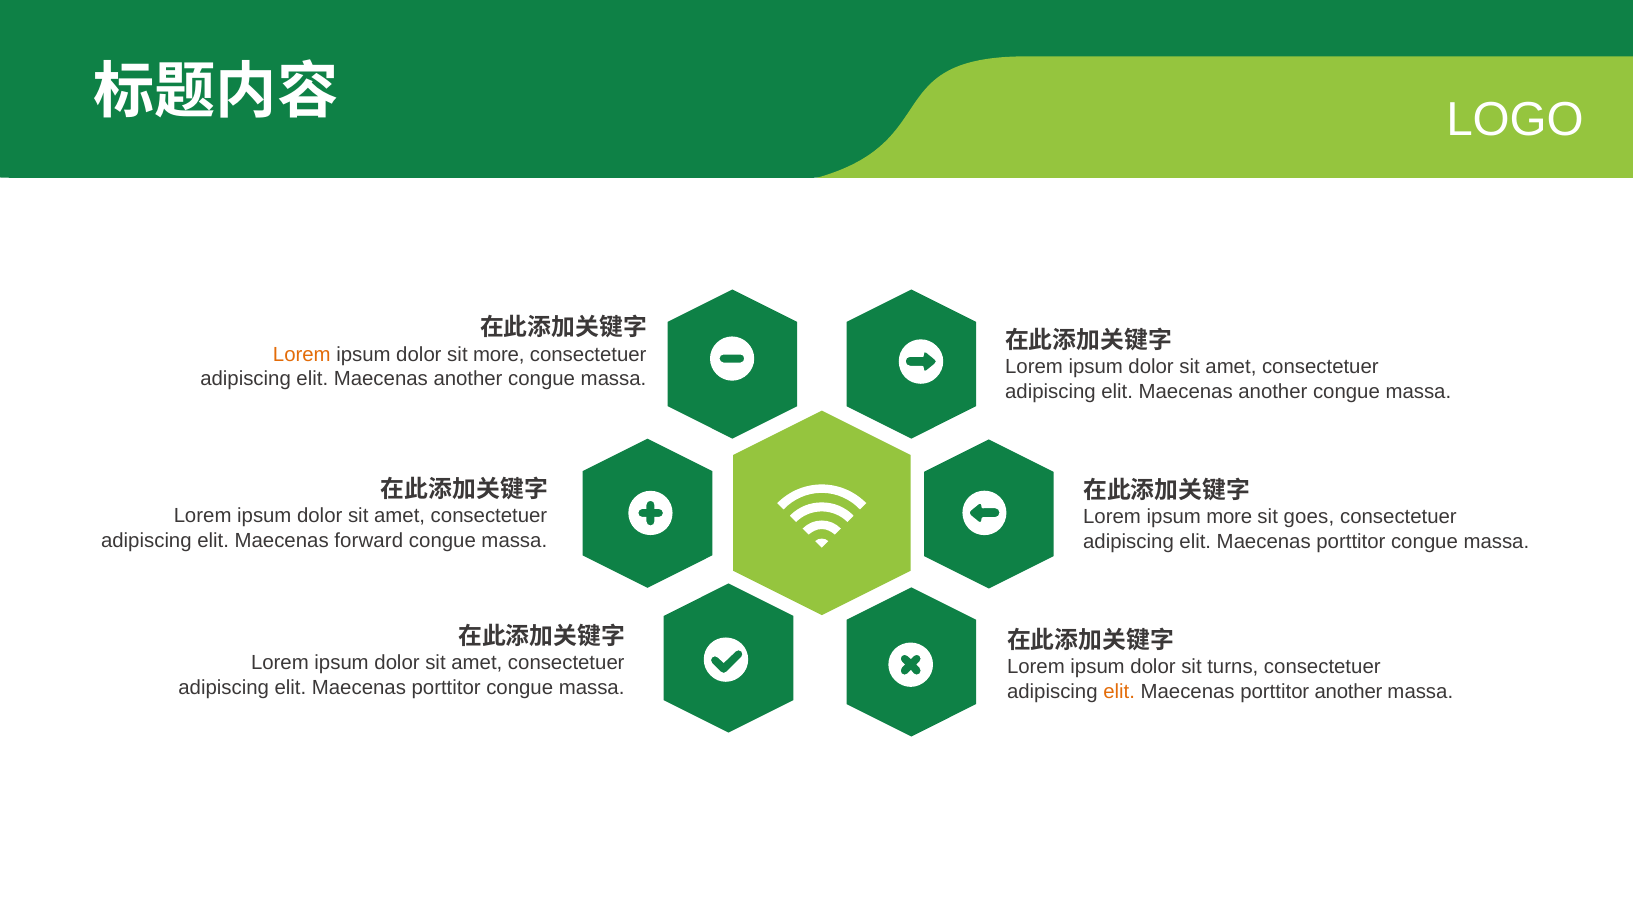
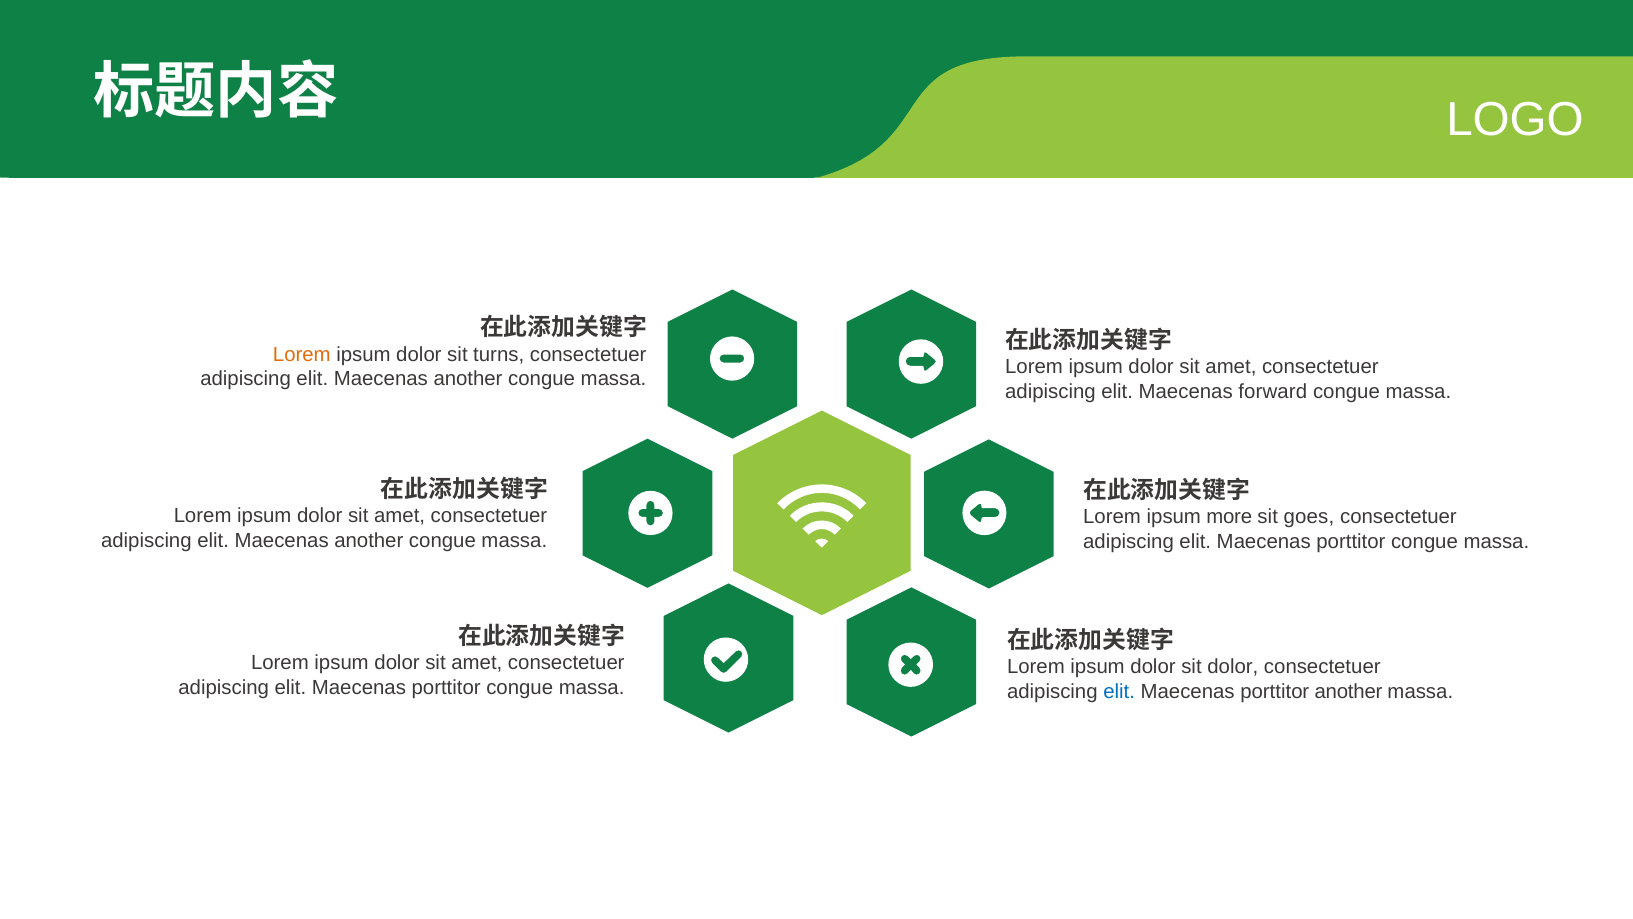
sit more: more -> turns (499, 354)
another: another -> forward (1273, 391)
forward: forward -> another (369, 540)
sit turns: turns -> dolor (1233, 666)
elit colour: orange -> blue (1119, 691)
